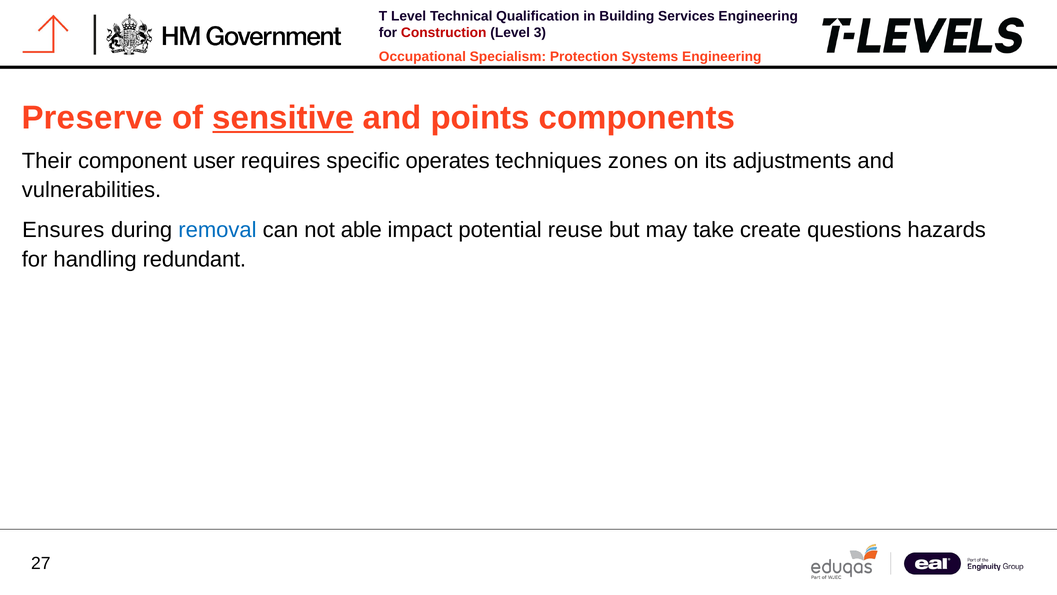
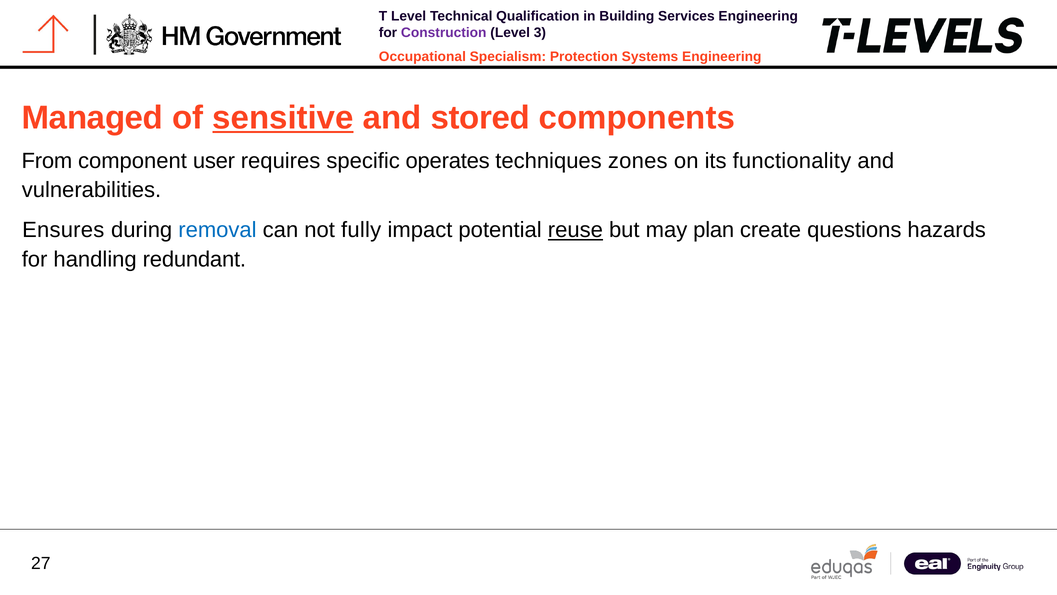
Construction colour: red -> purple (444, 33)
Preserve: Preserve -> Managed (92, 118)
points: points -> stored (480, 118)
Their: Their -> From (47, 161)
adjustments: adjustments -> functionality (792, 161)
able: able -> fully (361, 230)
reuse underline: none -> present (575, 230)
take: take -> plan (714, 230)
